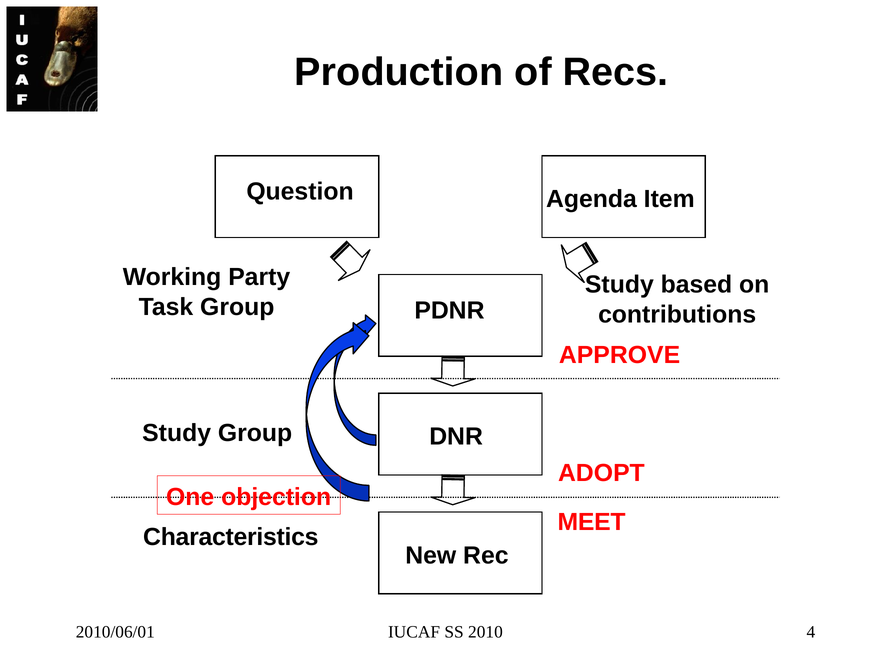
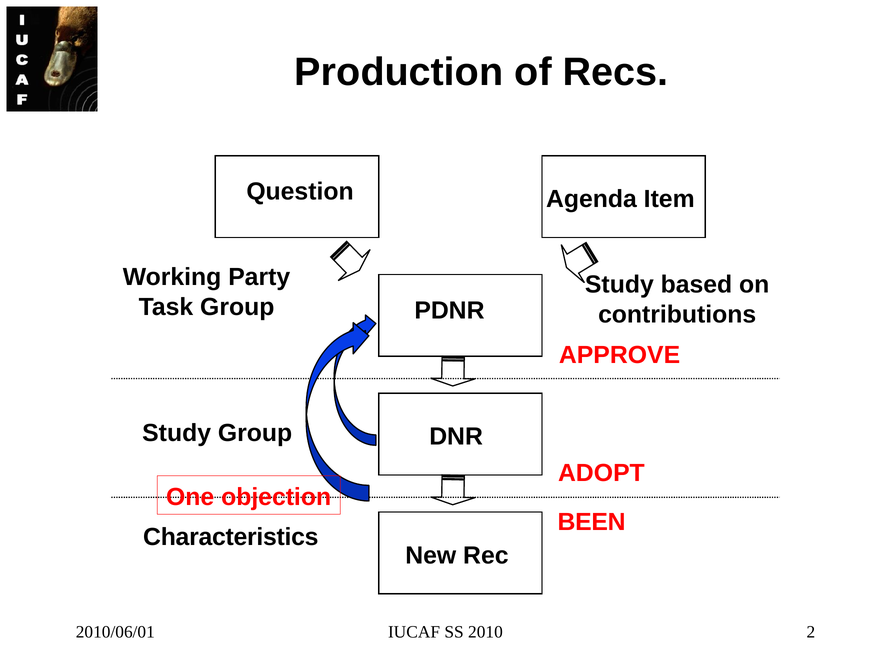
MEET: MEET -> BEEN (592, 522)
4: 4 -> 2 (811, 632)
